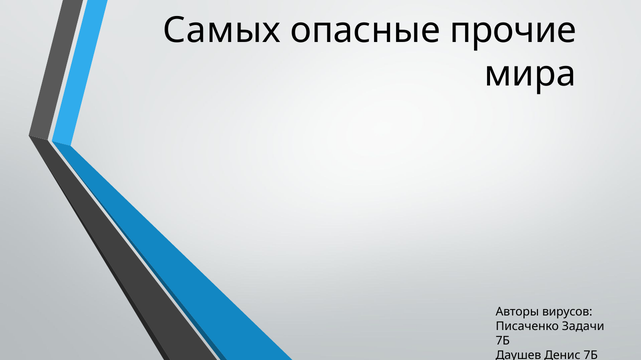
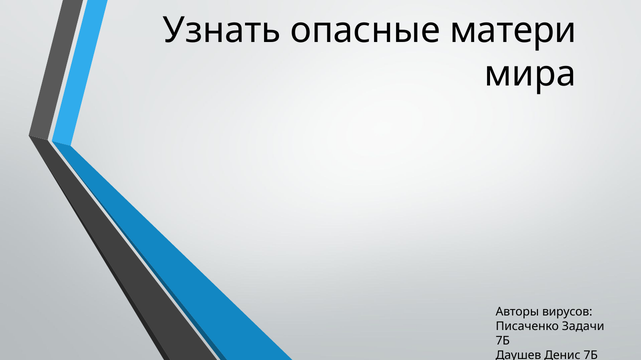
Самых: Самых -> Узнать (222, 30)
прочие: прочие -> матери (513, 30)
